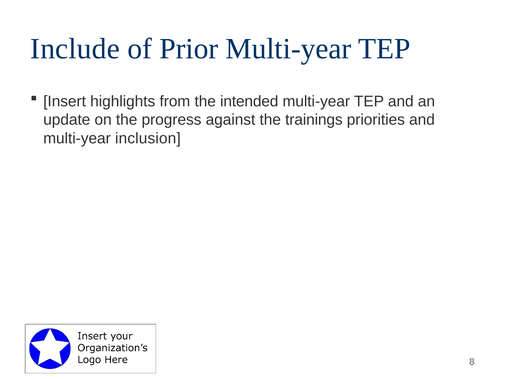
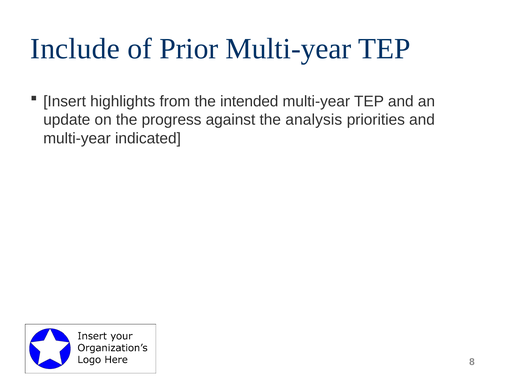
trainings: trainings -> analysis (314, 120)
inclusion: inclusion -> indicated (148, 138)
